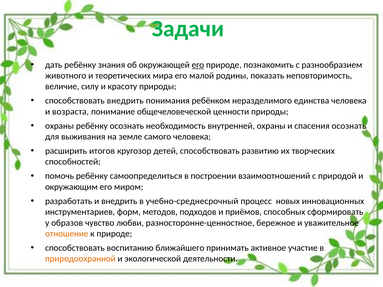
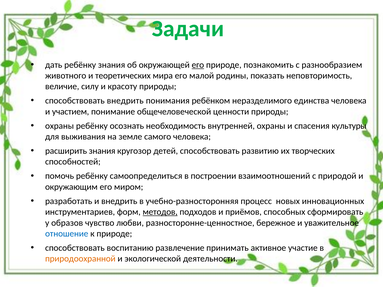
возраста: возраста -> участием (71, 112)
спасения осознать: осознать -> культуры (349, 126)
расширить итогов: итогов -> знания (102, 151)
учебно-среднесрочный: учебно-среднесрочный -> учебно-разносторонняя (192, 201)
методов underline: none -> present (160, 212)
отношение colour: orange -> blue (67, 234)
ближайшего: ближайшего -> развлечение (180, 248)
